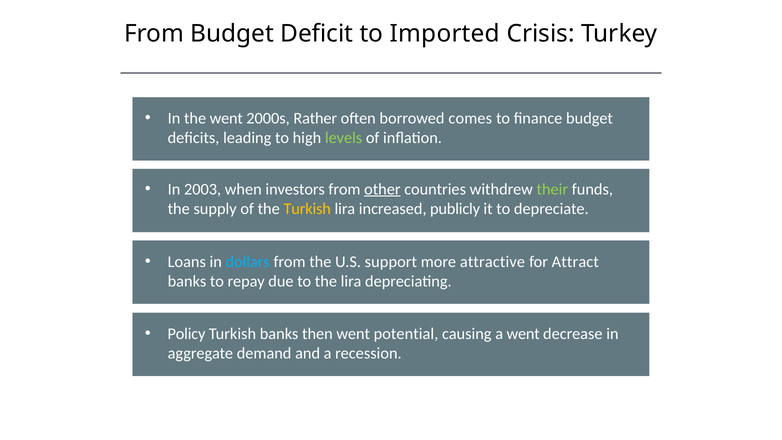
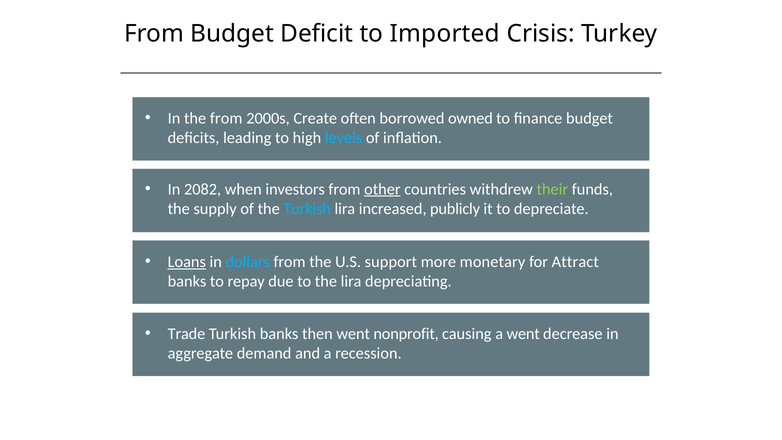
the went: went -> from (226, 118)
Rather: Rather -> Create (315, 118)
comes: comes -> owned (470, 118)
levels colour: light green -> light blue (344, 138)
2003: 2003 -> 2082 (203, 189)
Turkish colour: yellow -> light blue (307, 209)
Loans underline: none -> present (187, 262)
attractive: attractive -> monetary (493, 262)
Policy: Policy -> Trade (186, 334)
potential: potential -> nonprofit (406, 334)
